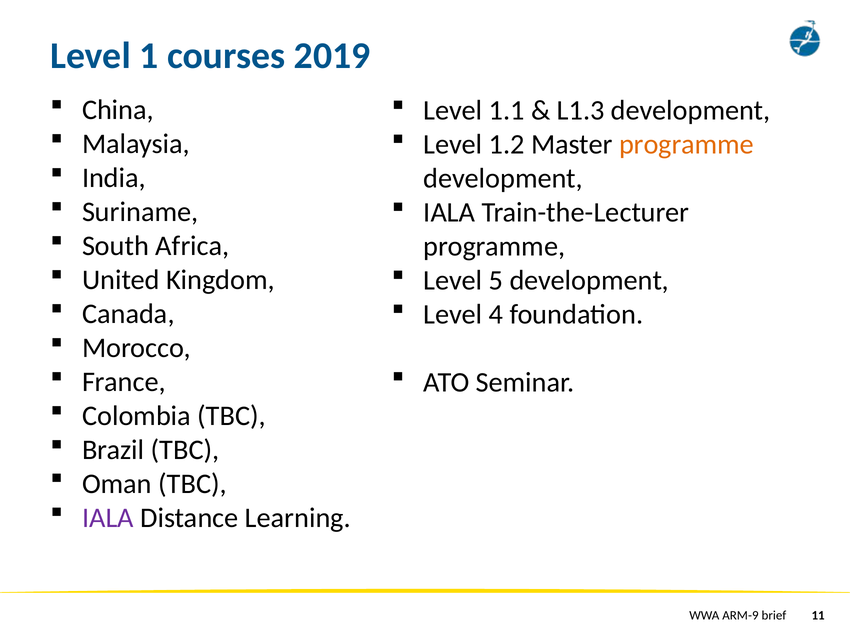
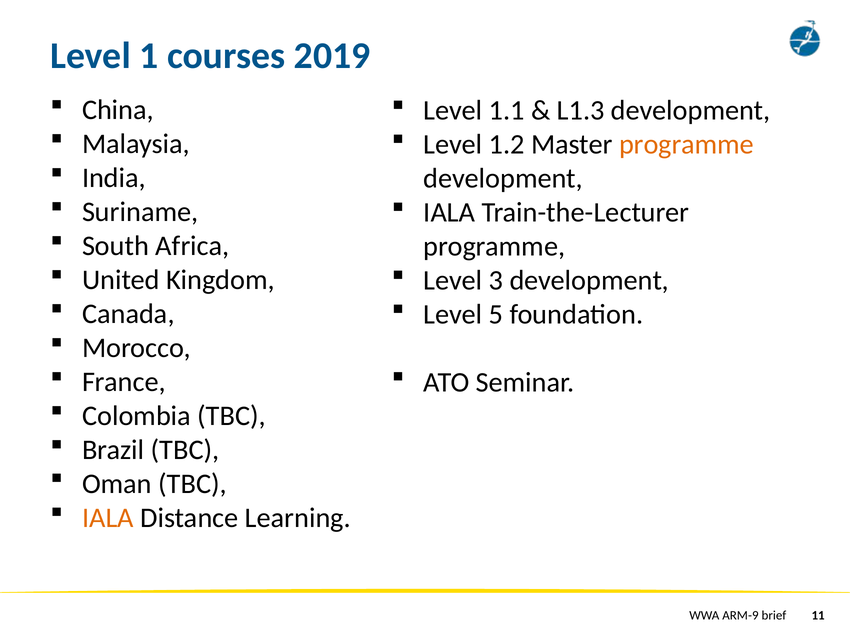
5: 5 -> 3 (496, 281)
4: 4 -> 5 (496, 315)
IALA colour: purple -> orange (108, 518)
